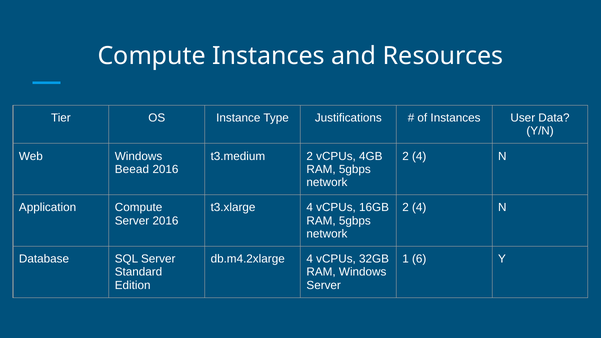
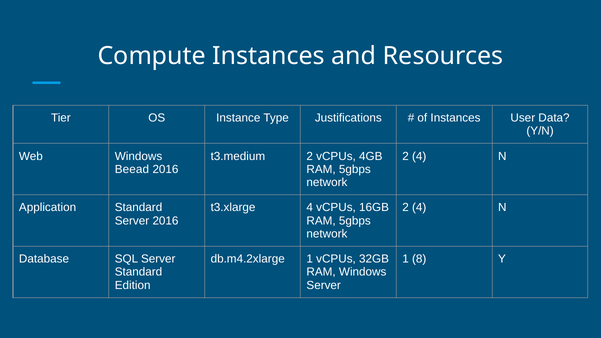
Application Compute: Compute -> Standard (139, 208)
db.m4.2xlarge 4: 4 -> 1 (310, 259)
6: 6 -> 8 (419, 259)
